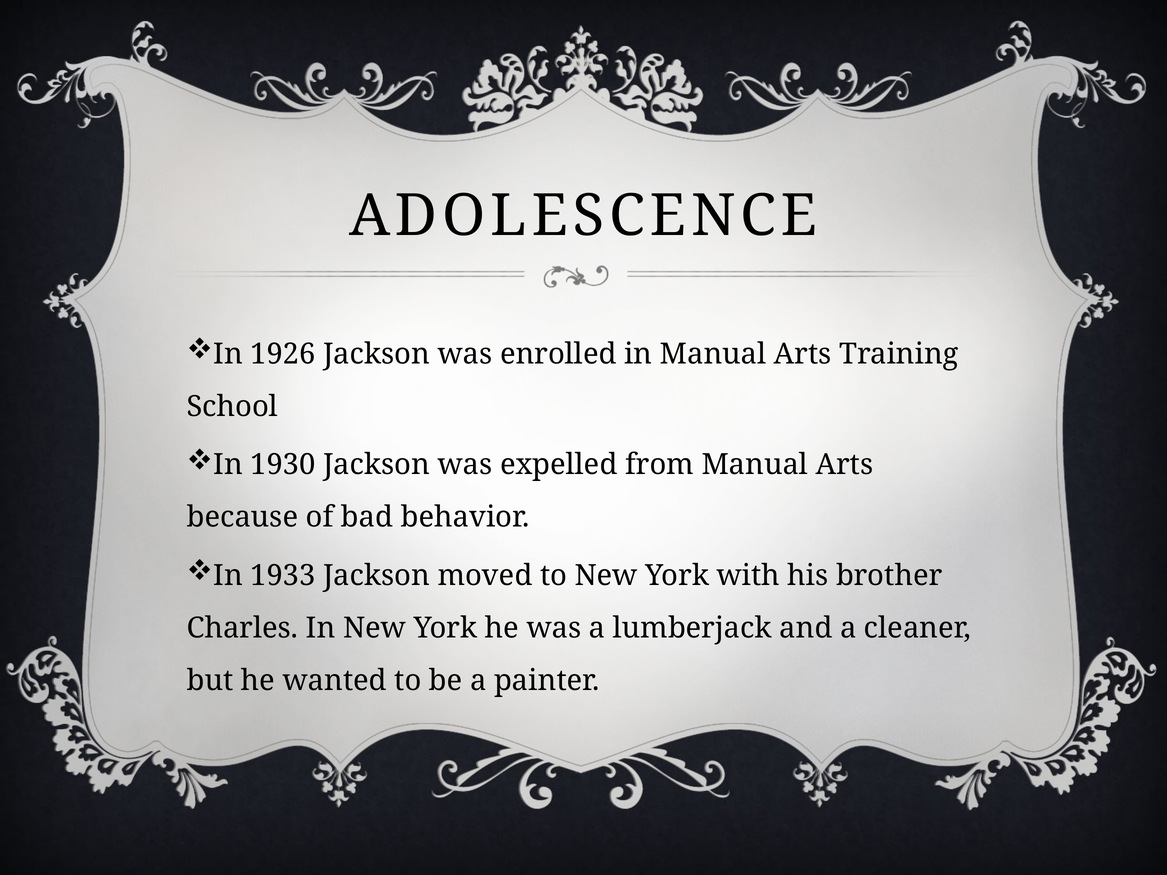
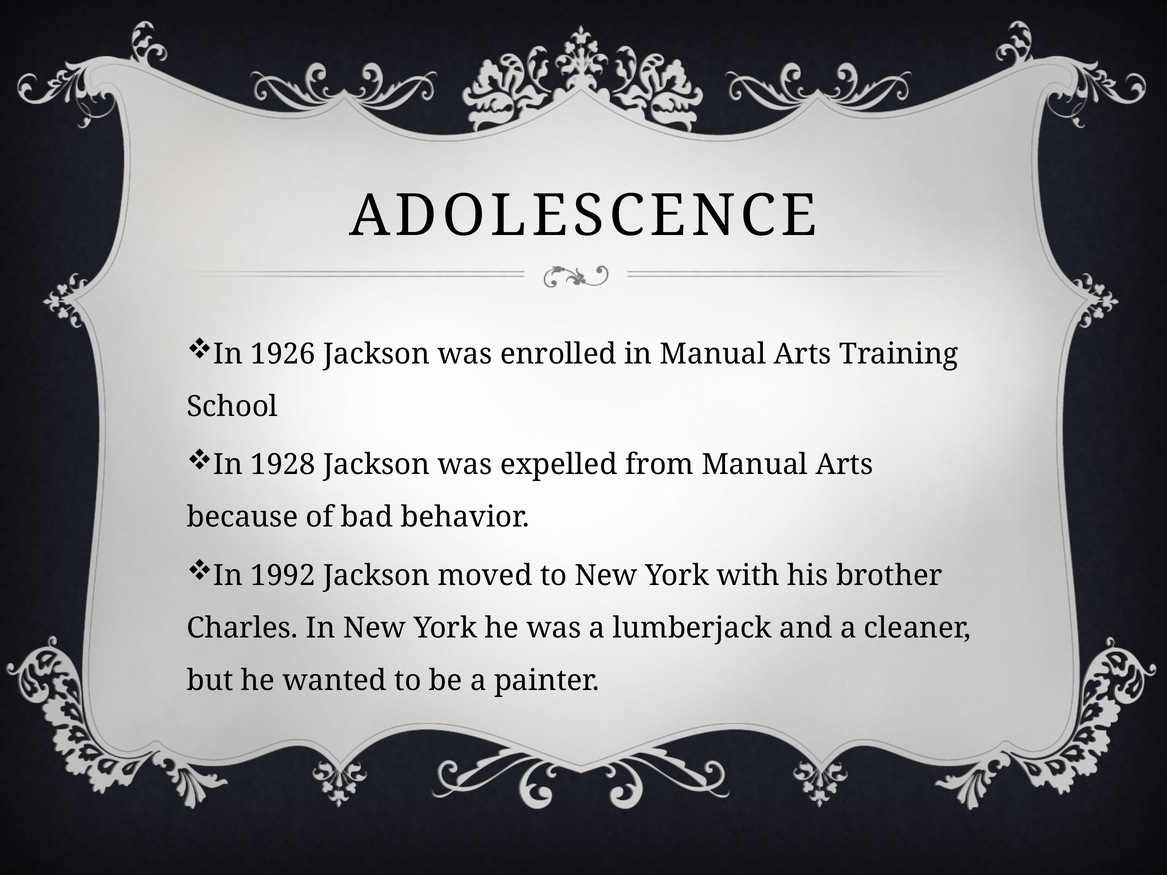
1930: 1930 -> 1928 (283, 465)
1933: 1933 -> 1992 (283, 576)
